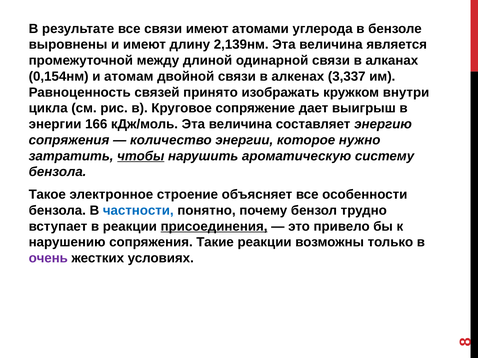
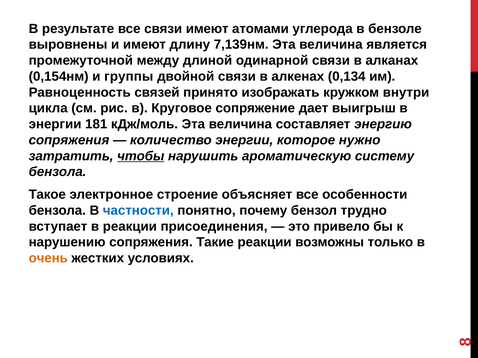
2,139нм: 2,139нм -> 7,139нм (241, 45)
атомам: атомам -> группы (129, 77)
3,337: 3,337 -> 0,134 (347, 77)
166: 166 -> 181 (96, 124)
присоединения underline: present -> none (214, 227)
очень colour: purple -> orange (48, 259)
